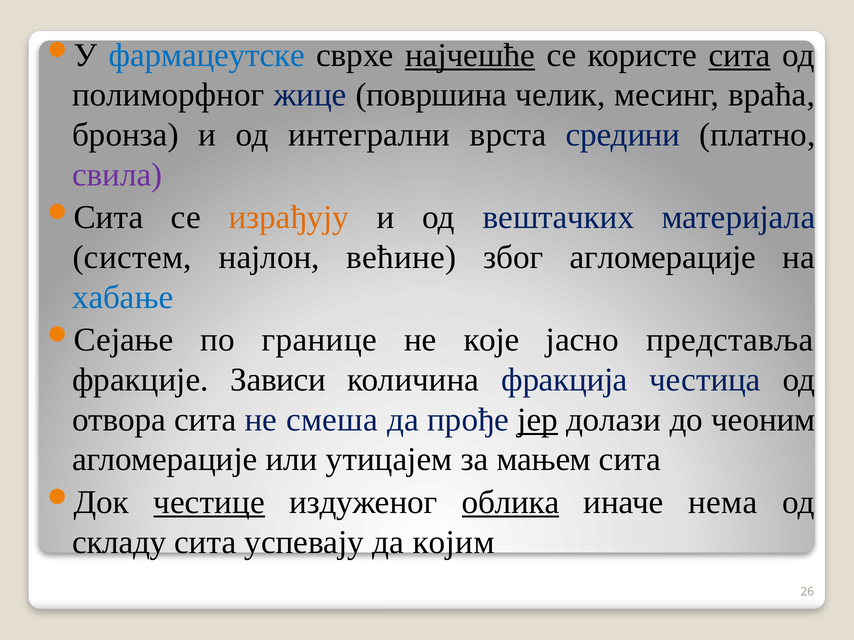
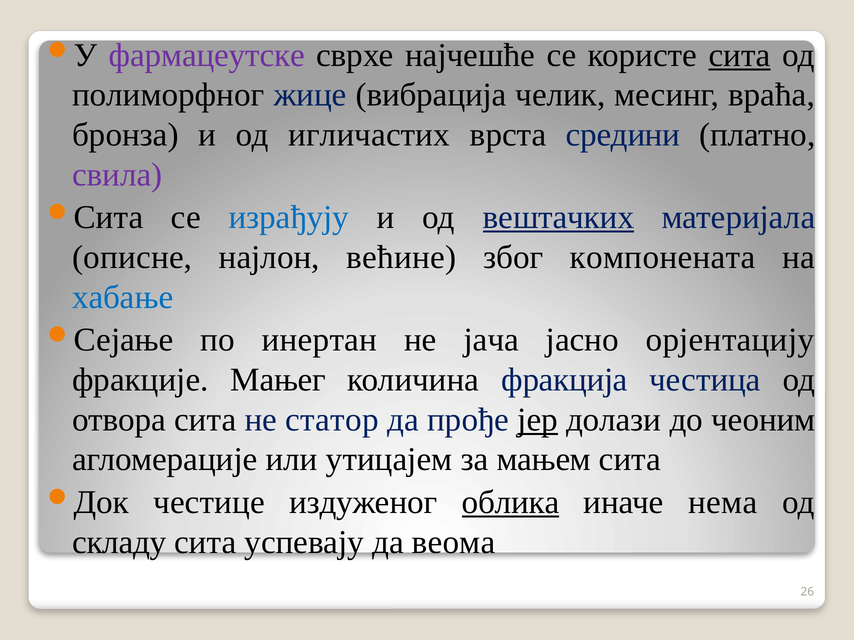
фармацеутске colour: blue -> purple (207, 55)
најчешће underline: present -> none (470, 55)
површина: површина -> вибрација (431, 95)
интегрални: интегрални -> игличастих (369, 135)
израђују colour: orange -> blue (289, 218)
вештачких underline: none -> present (559, 218)
систем: систем -> описне (132, 257)
због агломерације: агломерације -> компонената (663, 257)
границе: границе -> инертан (319, 340)
које: које -> јача (491, 340)
представља: представља -> орјентацију (730, 340)
Зависи: Зависи -> Мањег (278, 380)
смеша: смеша -> статор (332, 420)
честице underline: present -> none (209, 503)
којим: којим -> веома (454, 543)
